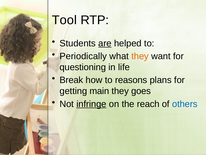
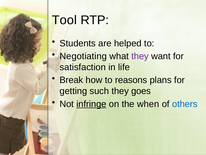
are underline: present -> none (105, 43)
Periodically: Periodically -> Negotiating (83, 56)
they colour: orange -> purple (140, 56)
questioning: questioning -> satisfaction (83, 67)
main: main -> such (99, 91)
reach: reach -> when (148, 104)
